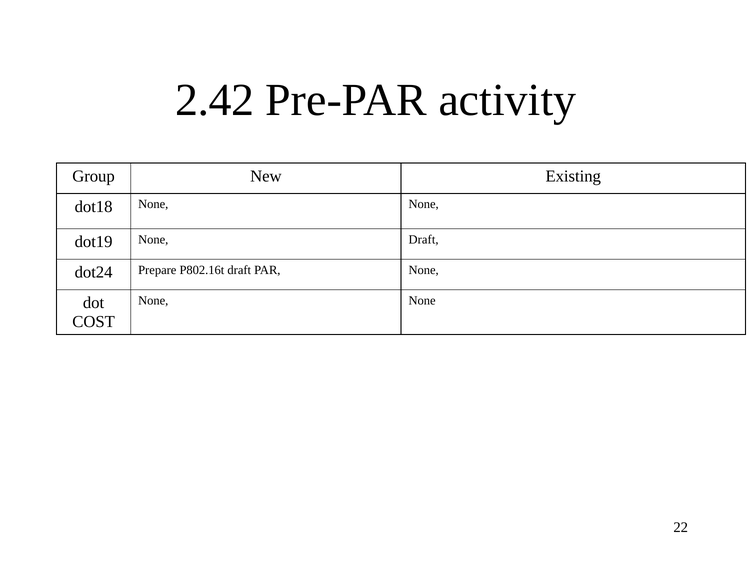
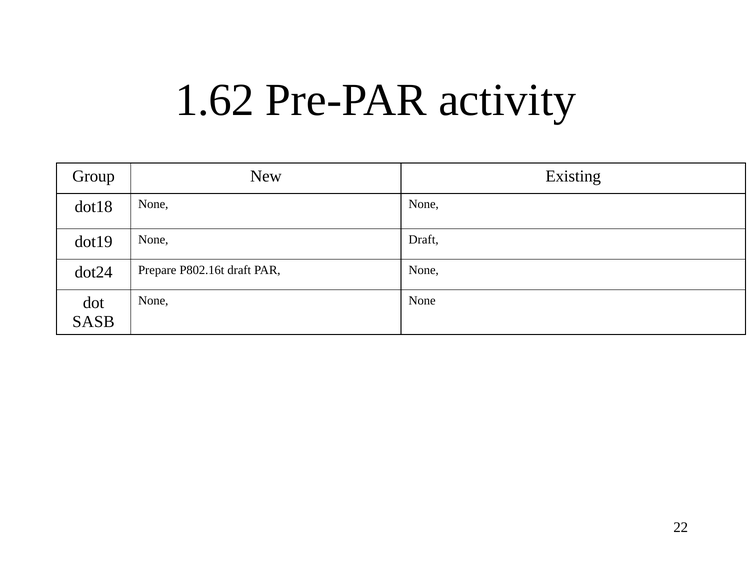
2.42: 2.42 -> 1.62 (215, 100)
COST: COST -> SASB (93, 322)
